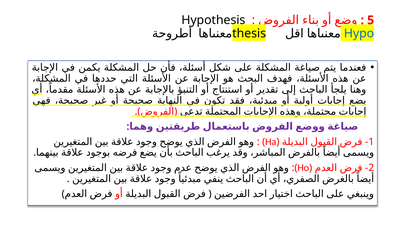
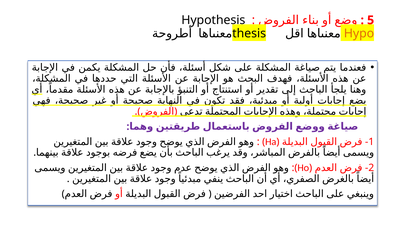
Hypo colour: blue -> orange (359, 33)
